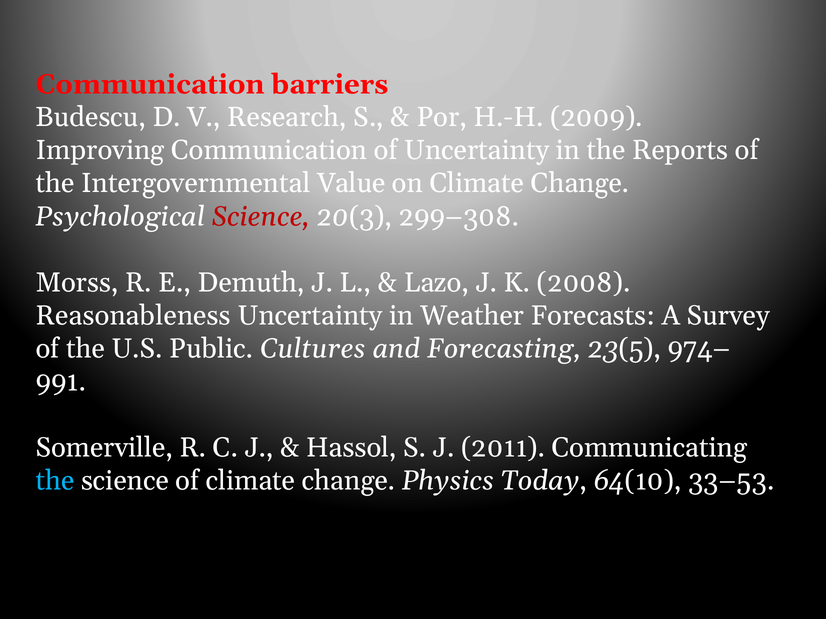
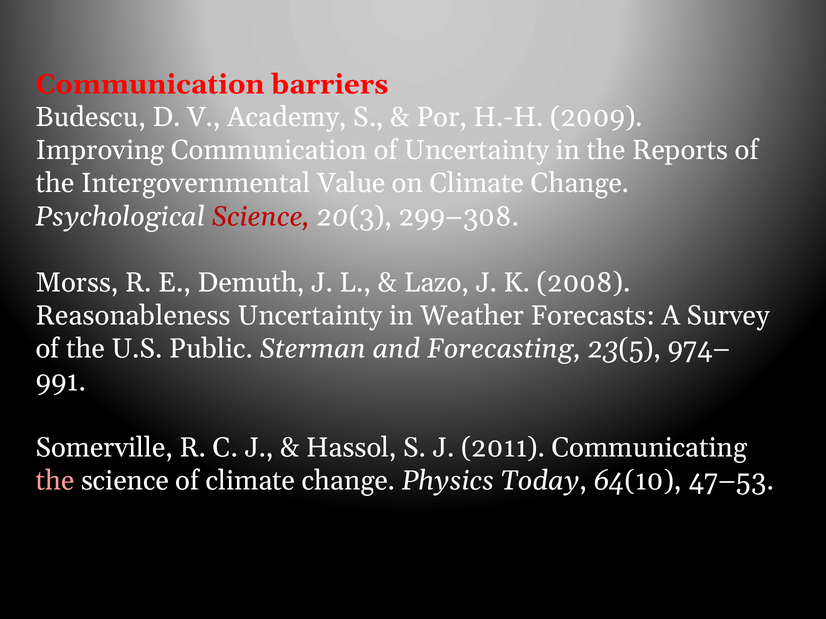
Research: Research -> Academy (287, 117)
Cultures: Cultures -> Sterman (313, 349)
the colour: light blue -> pink (55, 481)
33–53: 33–53 -> 47–53 (731, 481)
